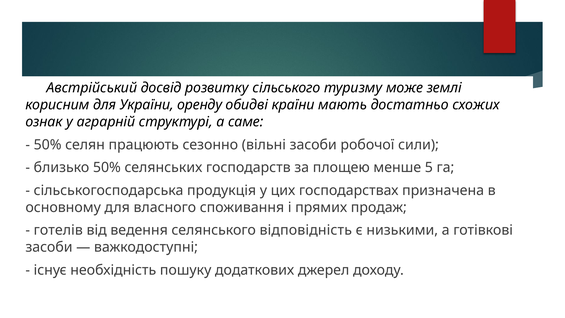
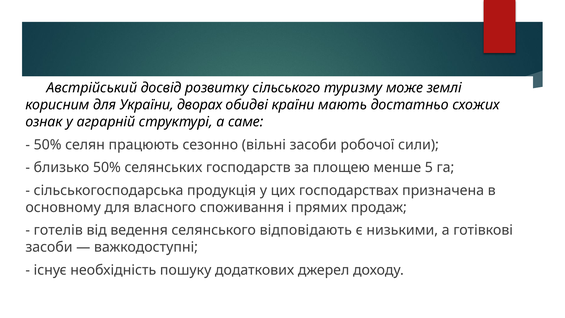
оренду: оренду -> дворах (200, 105)
відповідність: відповідність -> відповідають (306, 230)
